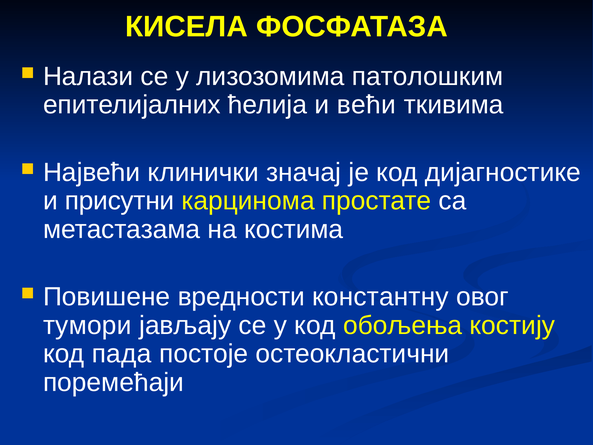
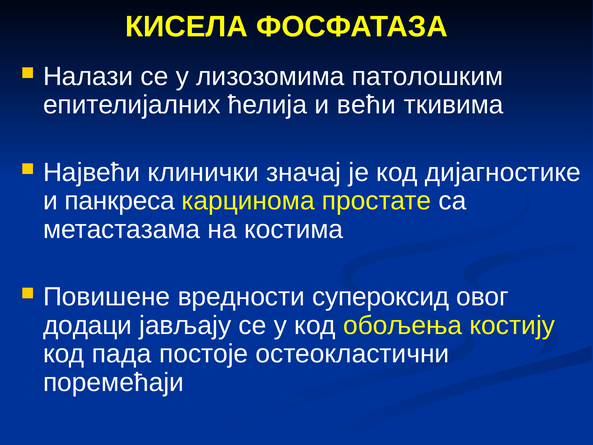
присутни: присутни -> панкреса (120, 201)
константну: константну -> супероксид (381, 297)
тумори: тумори -> додаци (88, 325)
